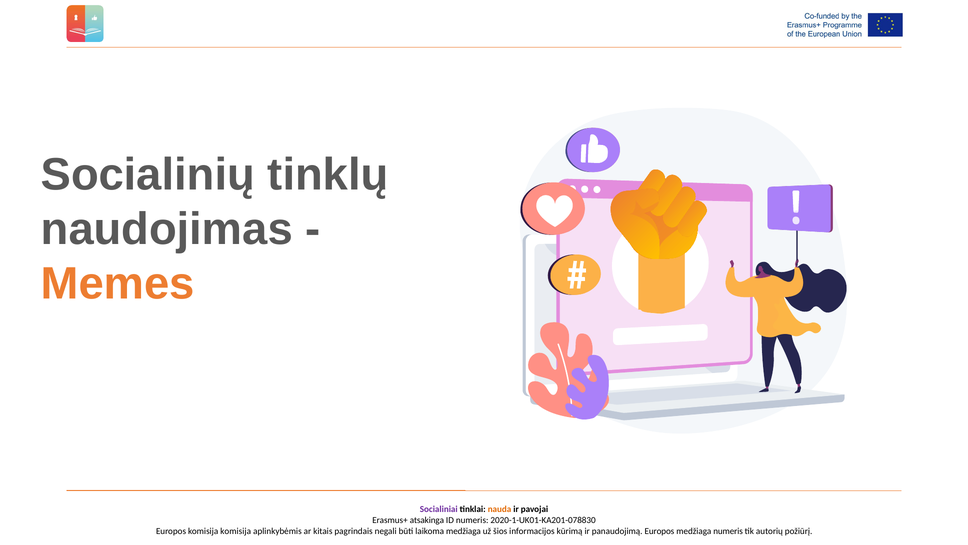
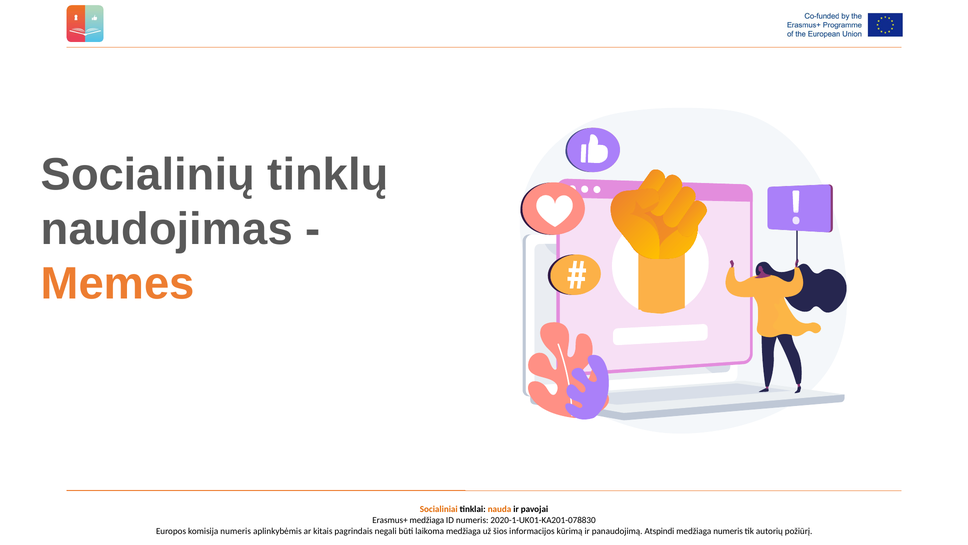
Socialiniai colour: purple -> orange (439, 509)
Erasmus+ atsakinga: atsakinga -> medžiaga (427, 520)
komisija komisija: komisija -> numeris (236, 531)
panaudojimą Europos: Europos -> Atspindi (659, 531)
